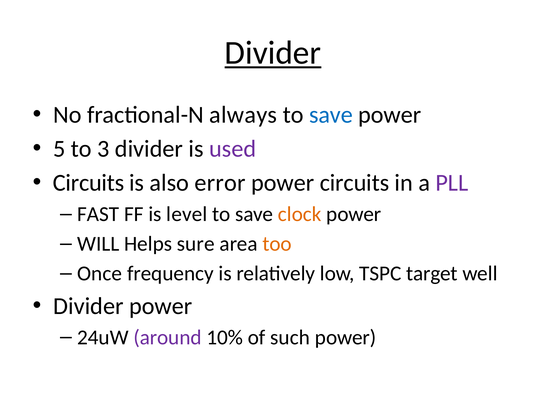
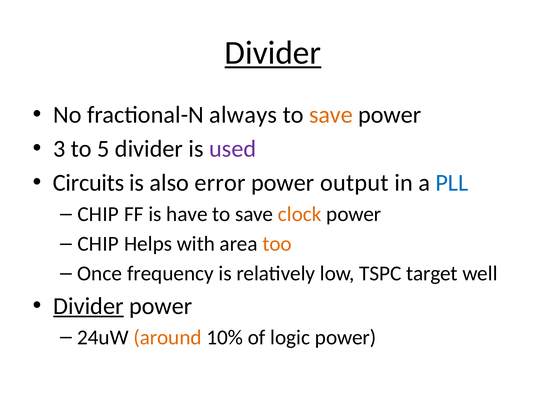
save colour: blue -> orange (331, 115)
5: 5 -> 3 (59, 149)
3: 3 -> 5 (103, 149)
power circuits: circuits -> output (354, 183)
PLL colour: purple -> blue (452, 183)
FAST: FAST -> CHIP (98, 214)
level: level -> have (187, 214)
WILL: WILL -> CHIP (98, 244)
sure: sure -> with (196, 244)
Divider underline: none -> present (88, 306)
around colour: purple -> orange (168, 337)
such: such -> logic (290, 337)
